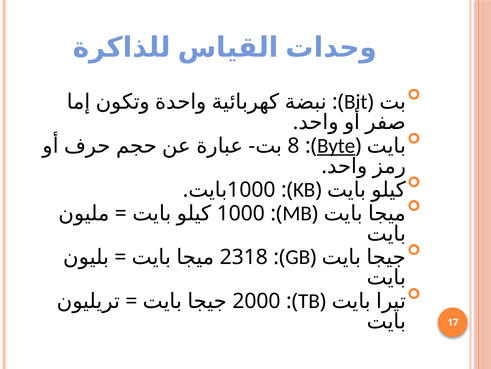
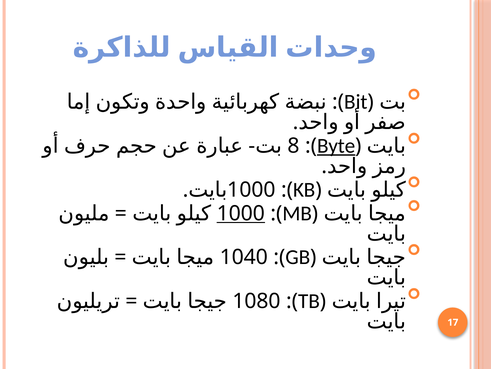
1000 underline: none -> present (241, 213)
2318: 2318 -> 1040 (244, 257)
2000: 2000 -> 1080 (257, 301)
